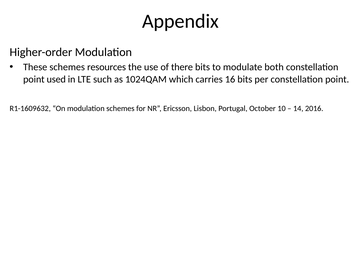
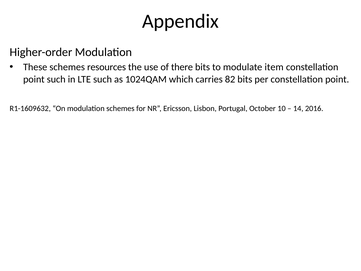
both: both -> item (274, 67)
point used: used -> such (56, 79)
16: 16 -> 82 (230, 79)
